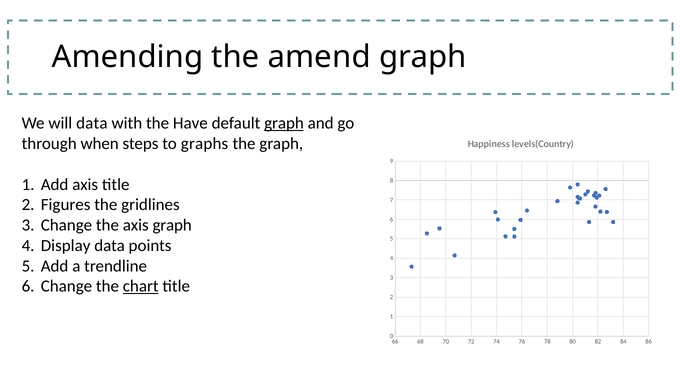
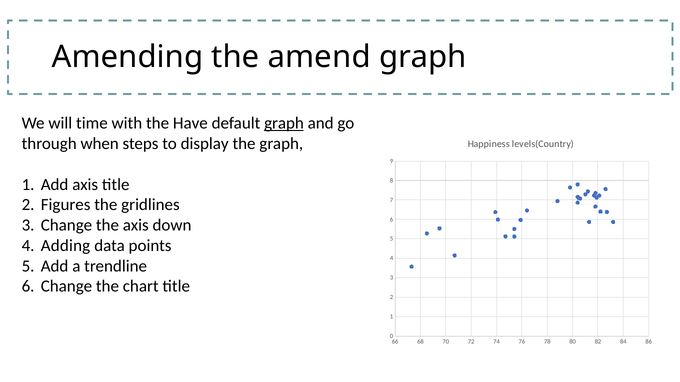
will data: data -> time (92, 124)
graphs: graphs -> display (205, 144)
axis graph: graph -> down (172, 226)
Display: Display -> Adding (66, 246)
chart underline: present -> none (141, 287)
